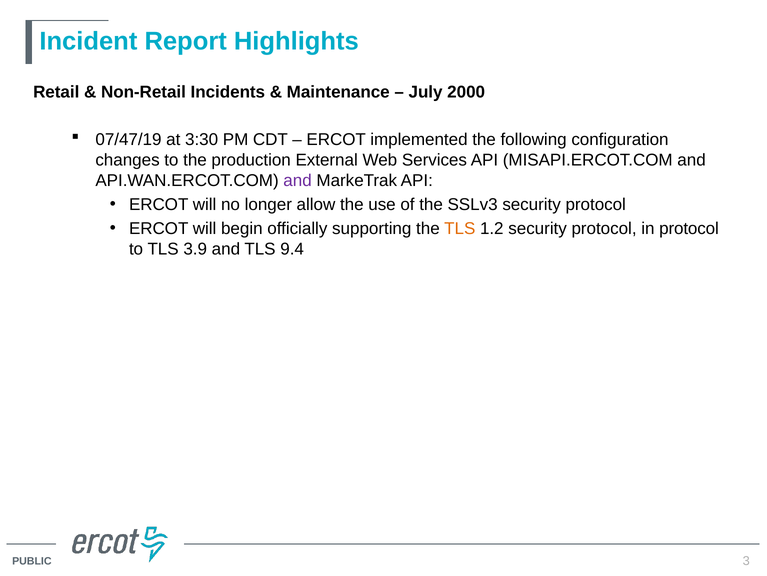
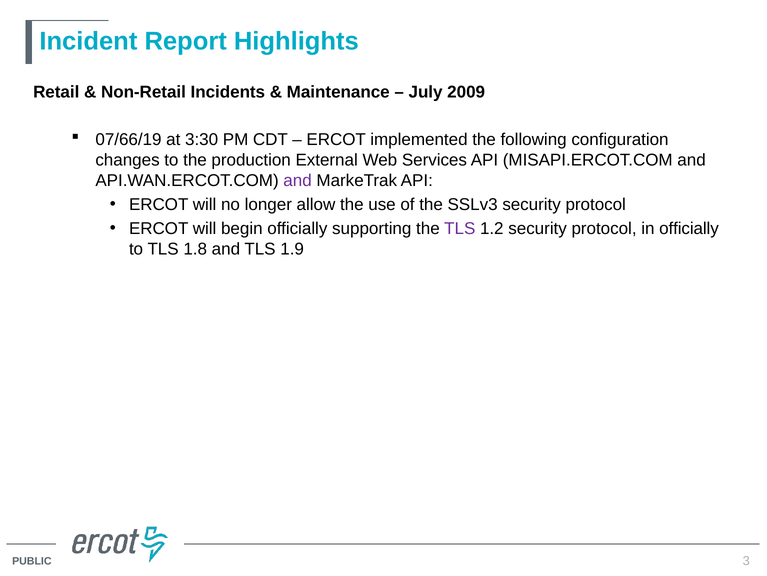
2000: 2000 -> 2009 (466, 92)
07/47/19: 07/47/19 -> 07/66/19 (128, 140)
TLS colour: orange -> purple (460, 228)
in protocol: protocol -> officially (689, 228)
3.9: 3.9 -> 1.8 (195, 249)
9.4: 9.4 -> 1.9 (292, 249)
